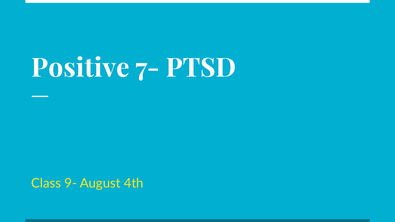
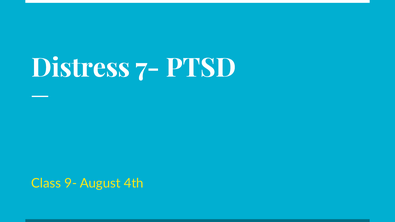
Positive: Positive -> Distress (81, 68)
